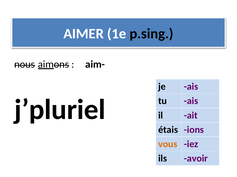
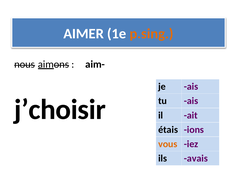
p.sing colour: black -> orange (151, 34)
j’pluriel: j’pluriel -> j’choisir (60, 110)
avoir: avoir -> avais (196, 159)
